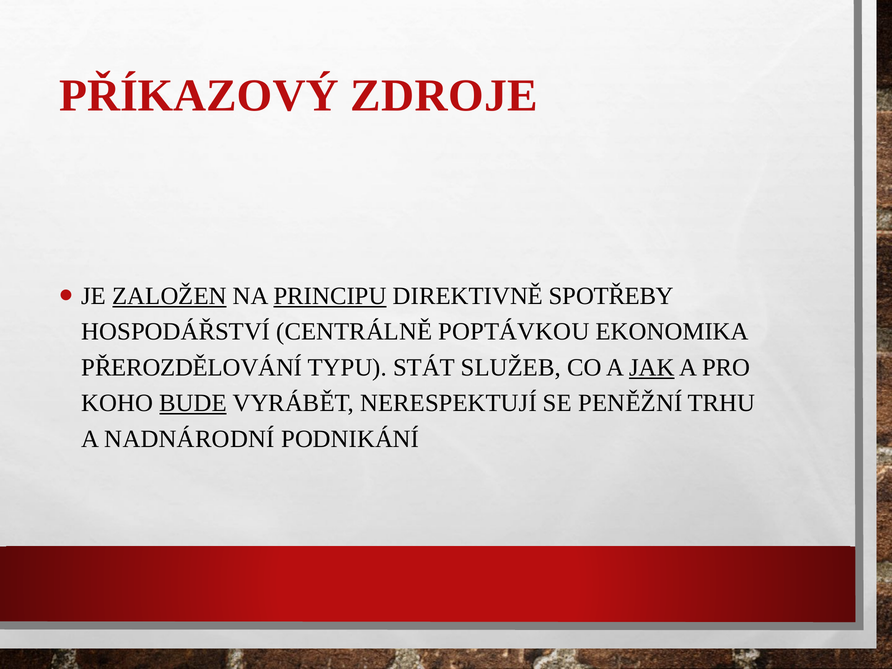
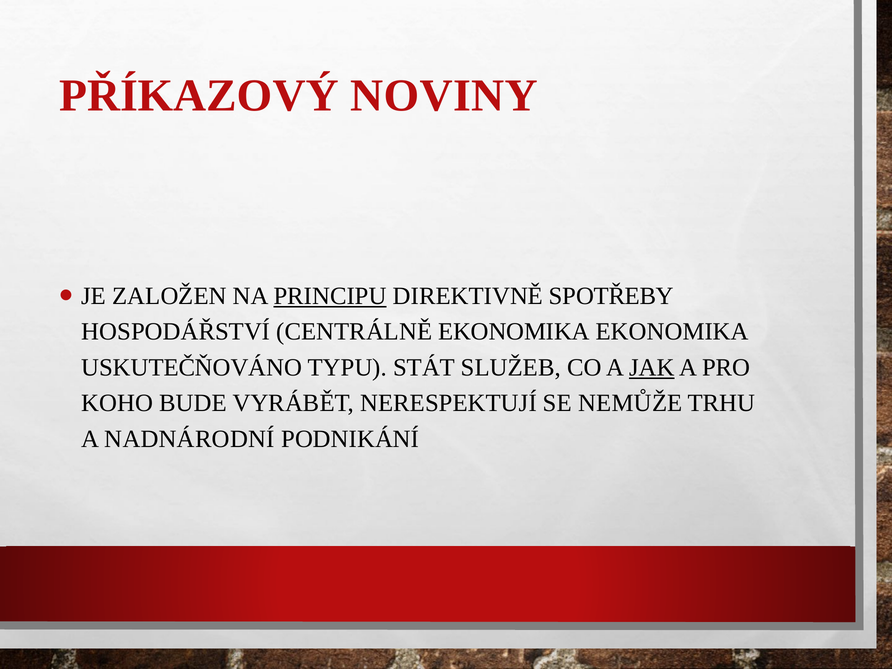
ZDROJE: ZDROJE -> NOVINY (444, 96)
ZALOŽEN underline: present -> none (169, 296)
CENTRÁLNĚ POPTÁVKOU: POPTÁVKOU -> EKONOMIKA (514, 332)
PŘEROZDĚLOVÁNÍ: PŘEROZDĚLOVÁNÍ -> USKUTEČŇOVÁNO (192, 367)
BUDE underline: present -> none (193, 403)
PENĚŽNÍ: PENĚŽNÍ -> NEMŮŽE (630, 403)
